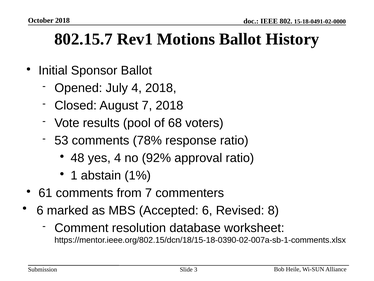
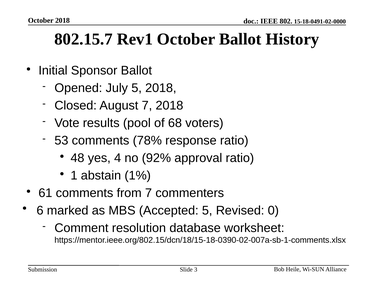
Rev1 Motions: Motions -> October (186, 39)
July 4: 4 -> 5 (137, 88)
Accepted 6: 6 -> 5 (207, 210)
8: 8 -> 0 (273, 210)
